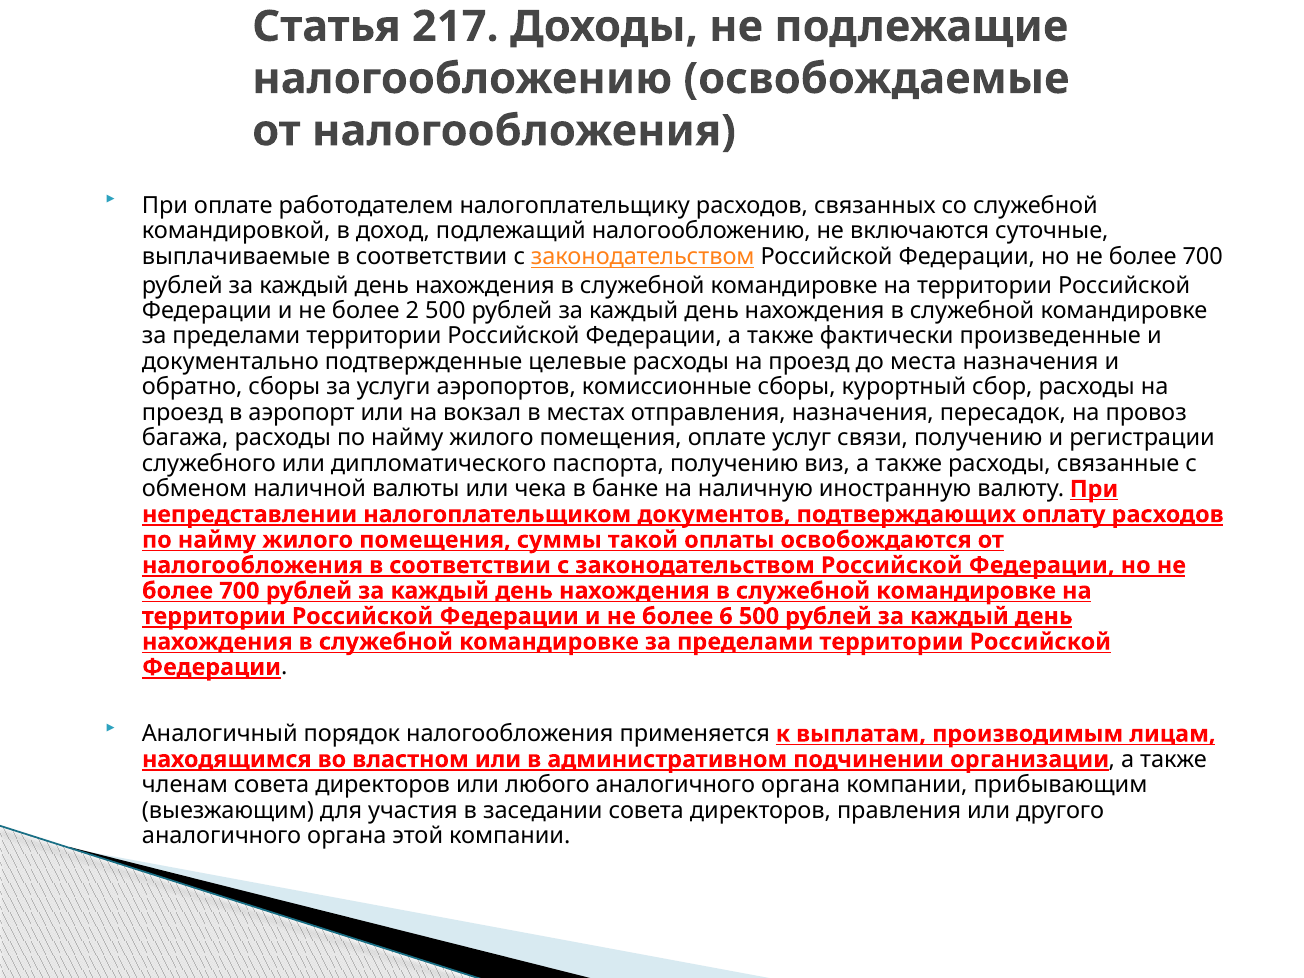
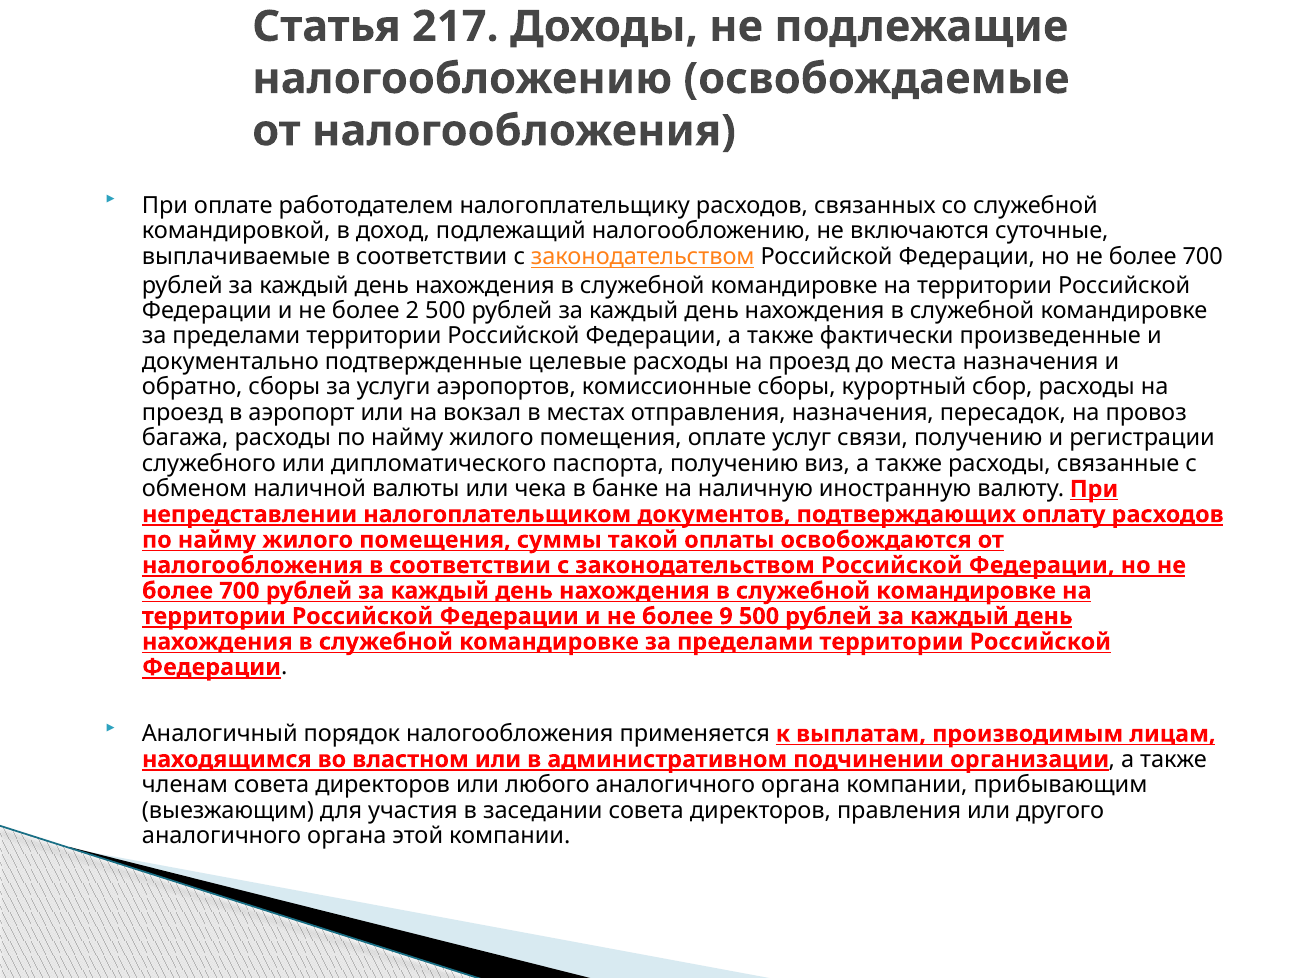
6: 6 -> 9 (726, 616)
